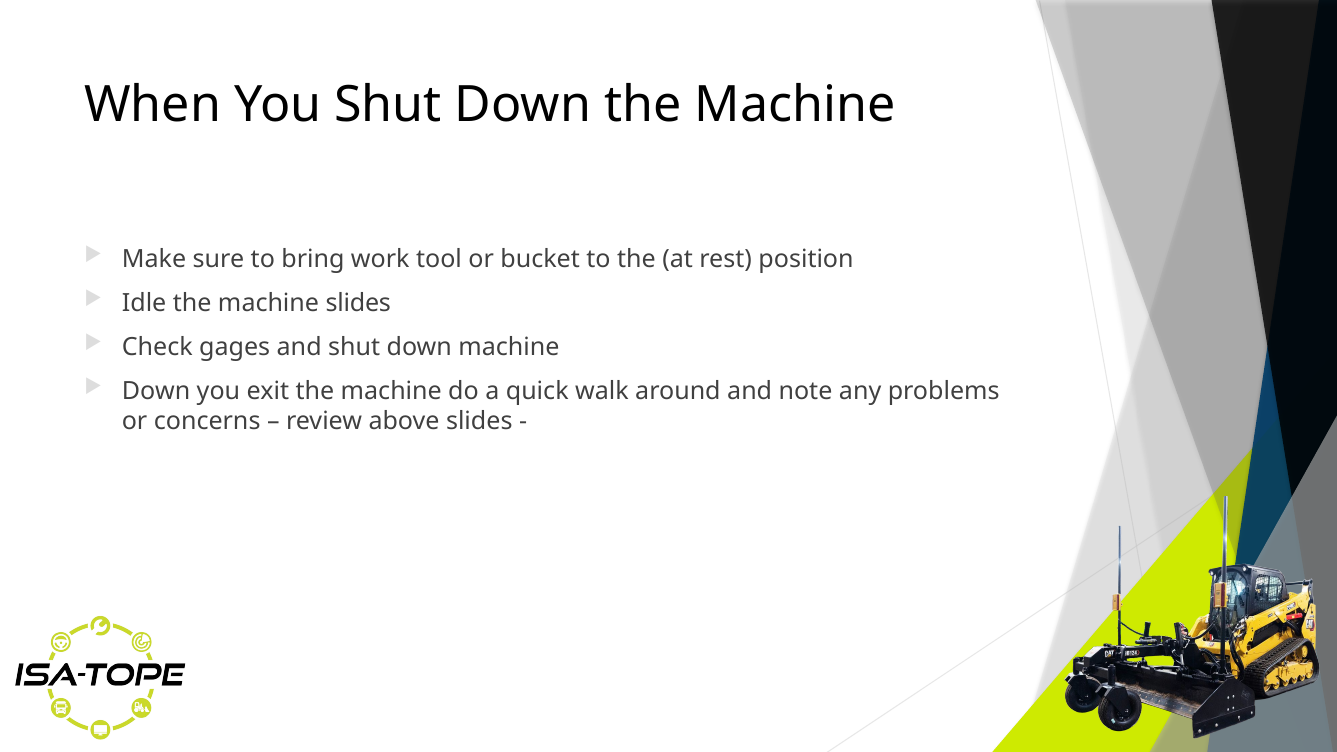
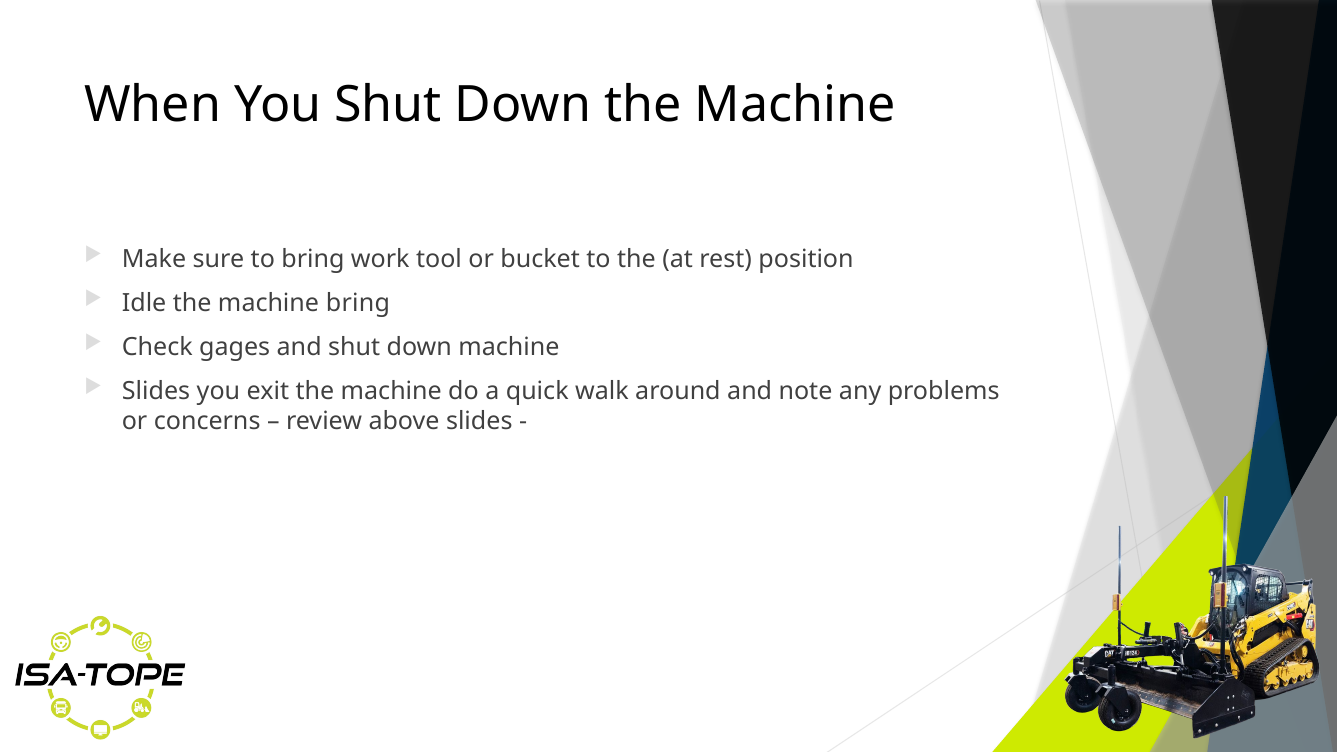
machine slides: slides -> bring (358, 303)
Down: Down -> Slides (156, 391)
